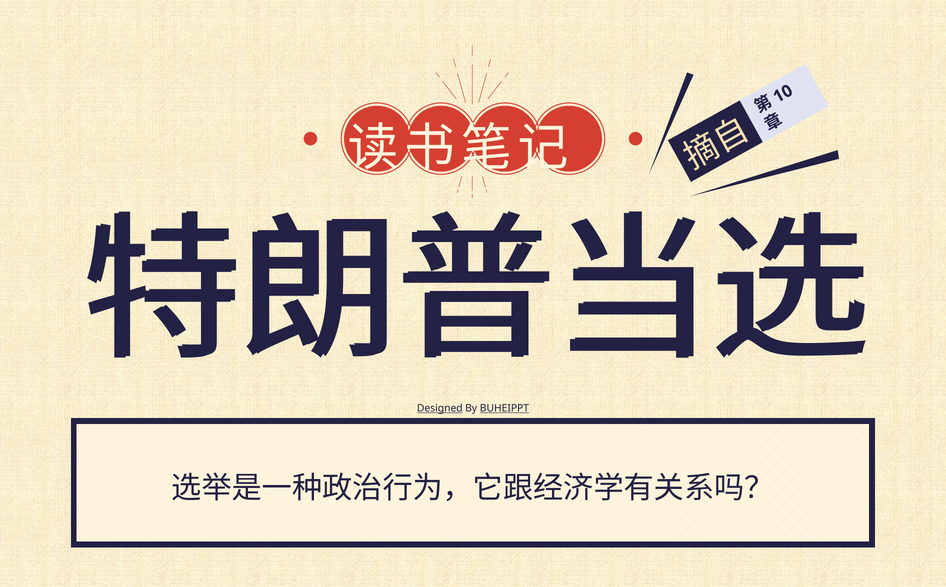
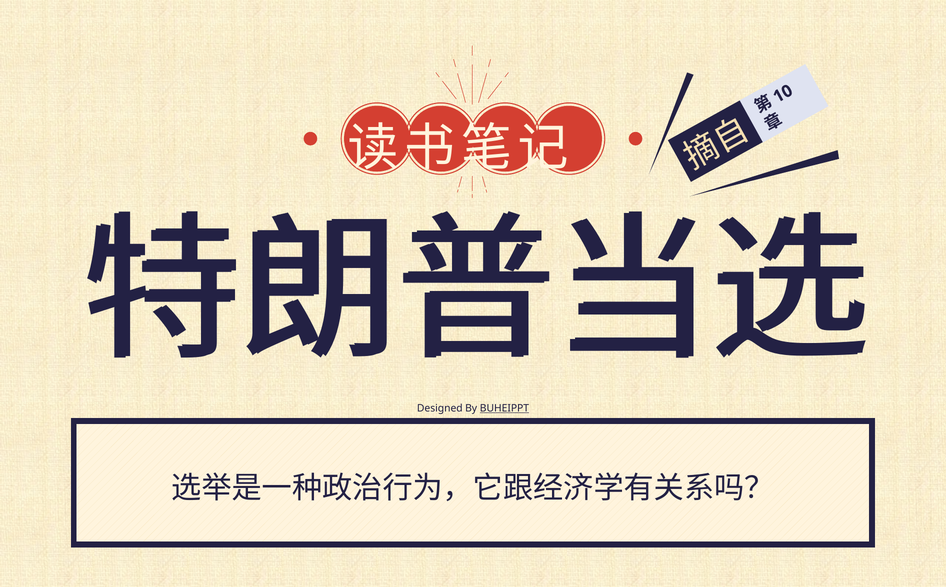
Designed underline: present -> none (440, 408)
